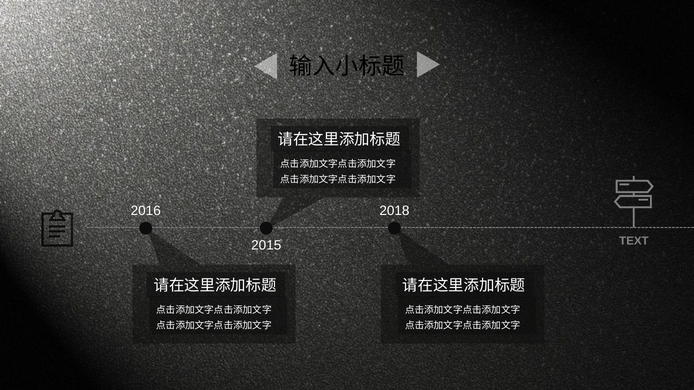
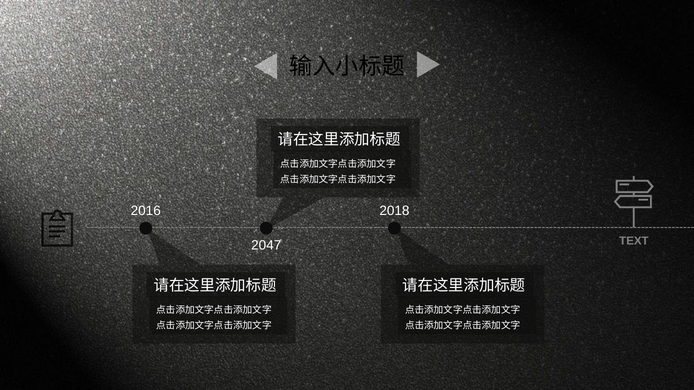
2015: 2015 -> 2047 (266, 245)
